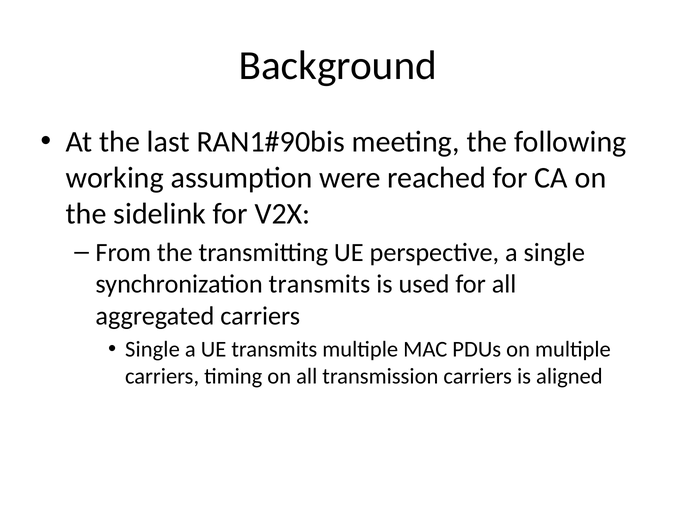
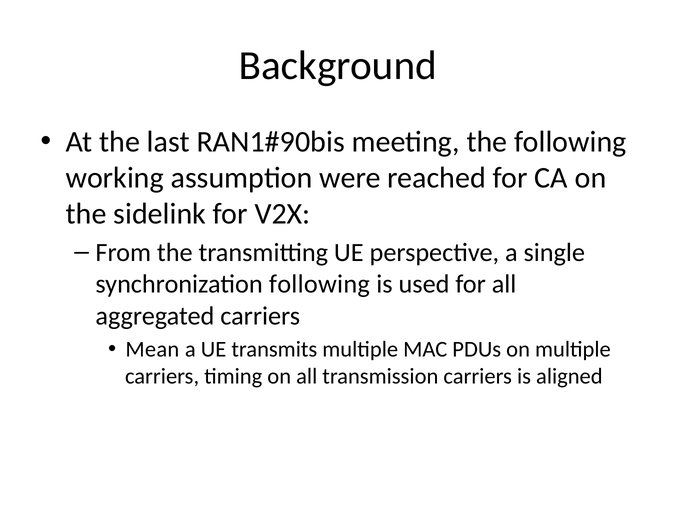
synchronization transmits: transmits -> following (319, 284)
Single: Single -> Mean (152, 349)
